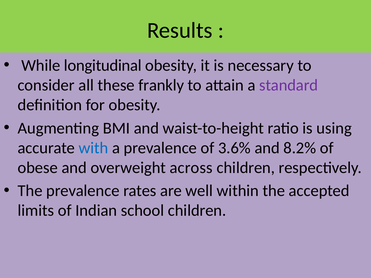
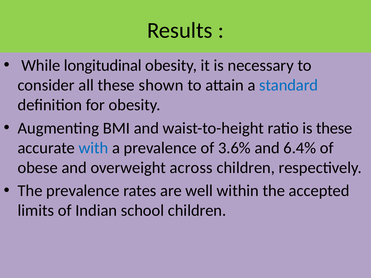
frankly: frankly -> shown (161, 85)
standard colour: purple -> blue (289, 85)
is using: using -> these (334, 128)
8.2%: 8.2% -> 6.4% (300, 148)
